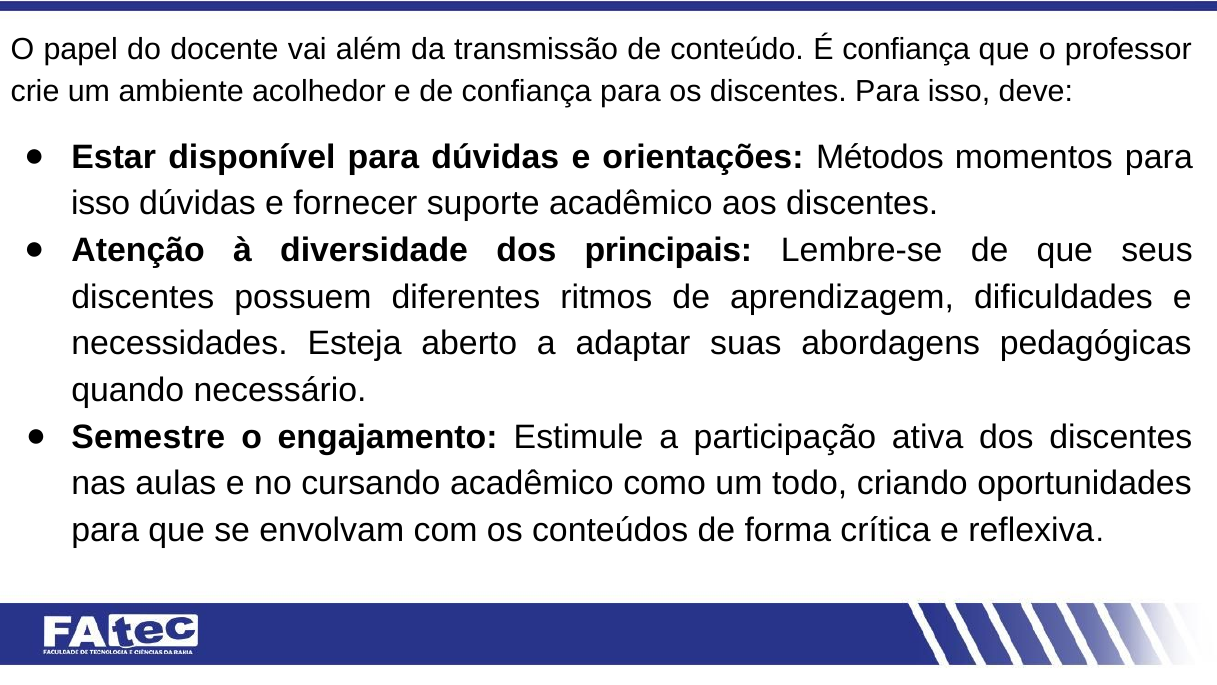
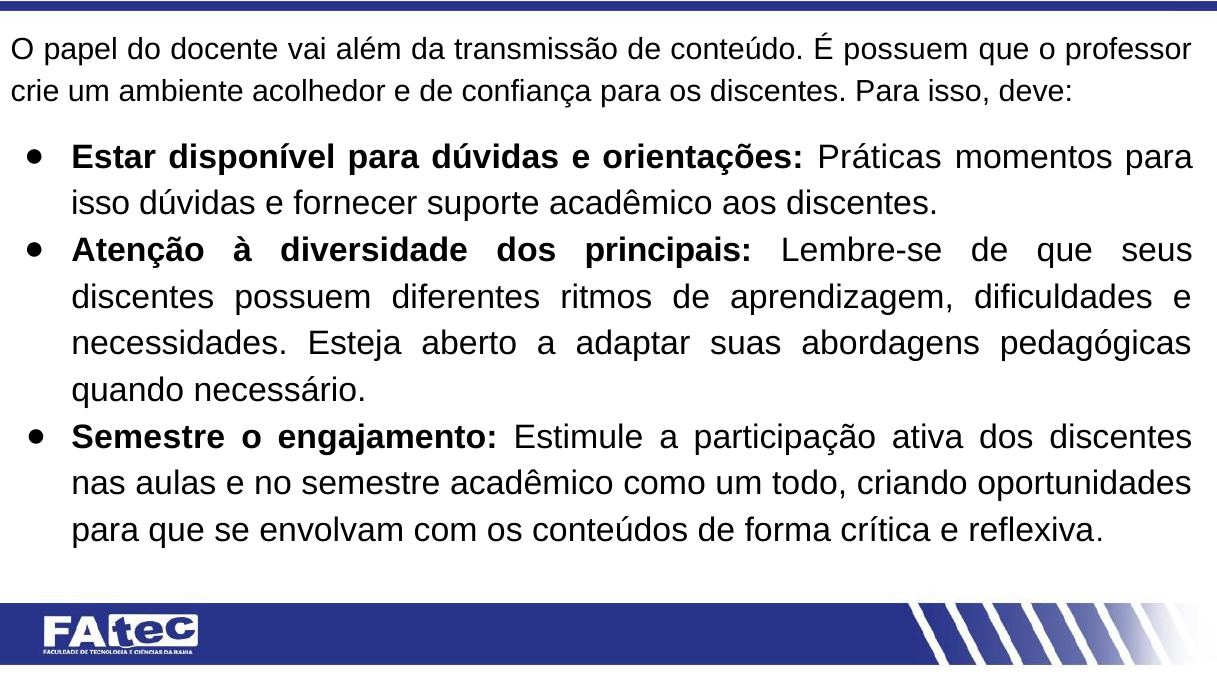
É confiança: confiança -> possuem (906, 50)
Métodos: Métodos -> Práticas (880, 157)
no cursando: cursando -> semestre (371, 483)
